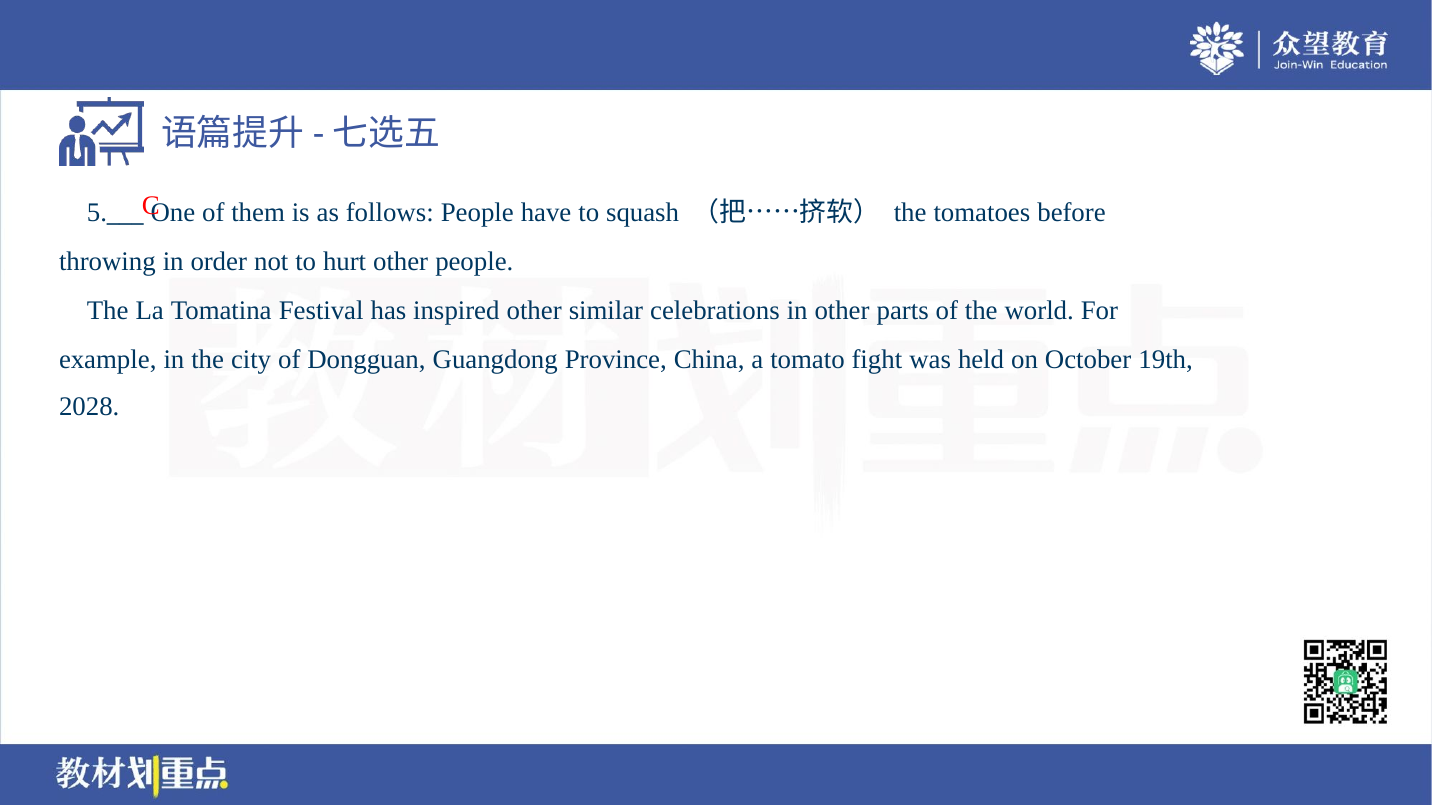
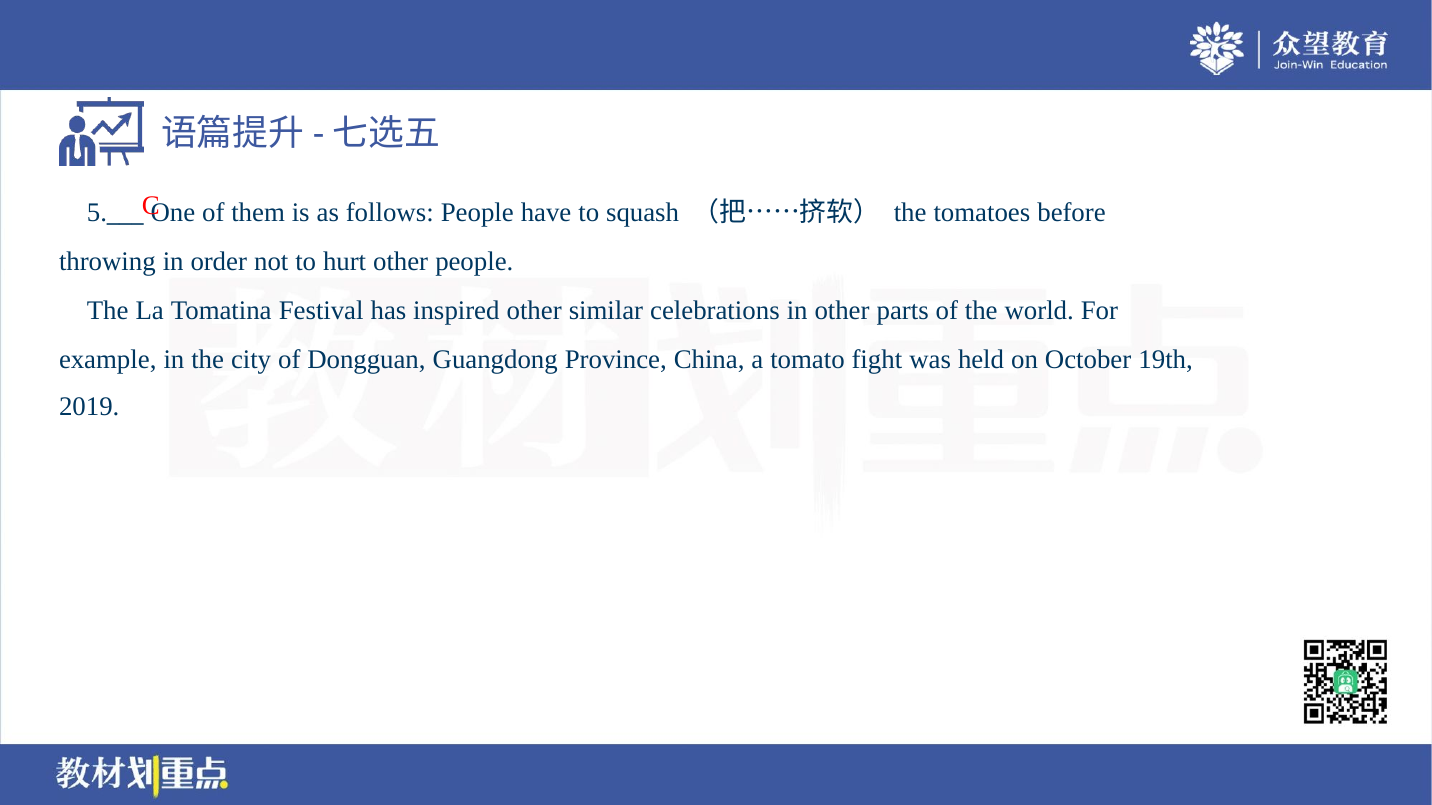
2028: 2028 -> 2019 (89, 406)
